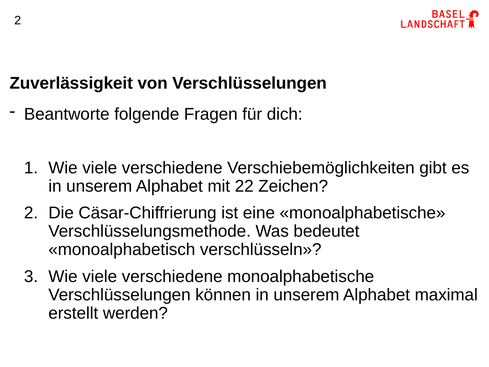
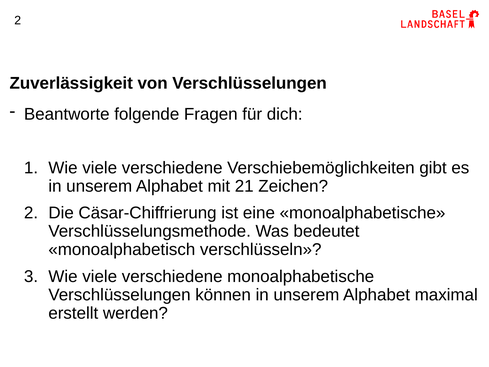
22: 22 -> 21 (244, 186)
